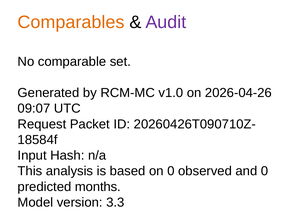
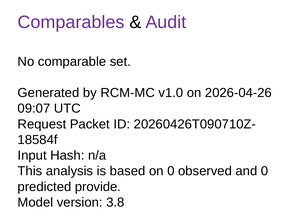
Comparables colour: orange -> purple (71, 22)
months: months -> provide (98, 187)
3.3: 3.3 -> 3.8 (115, 203)
